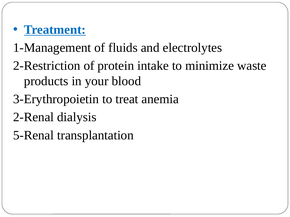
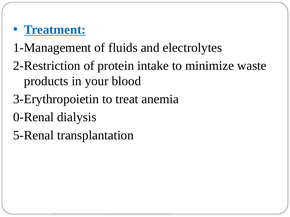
2-Renal: 2-Renal -> 0-Renal (34, 117)
